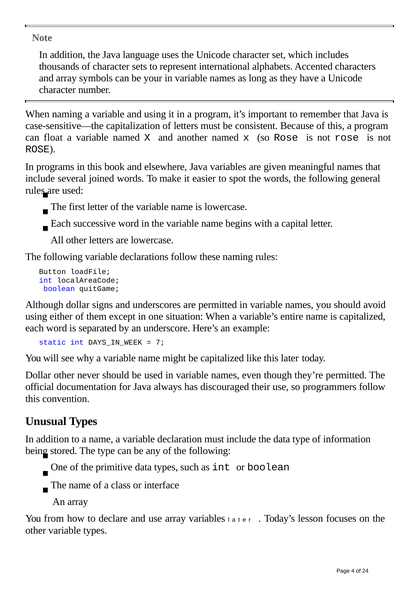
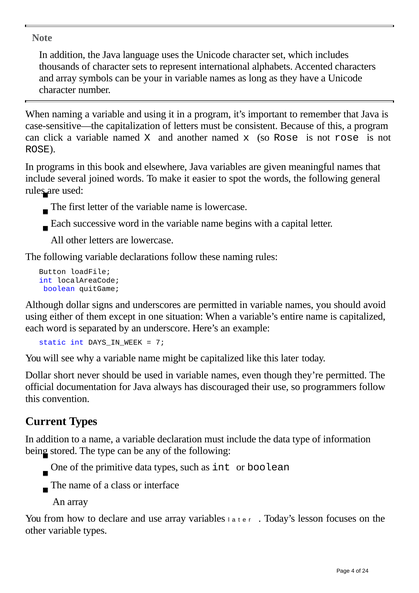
float: float -> click (53, 137)
Dollar other: other -> short (64, 375)
Unusual: Unusual -> Current (46, 421)
